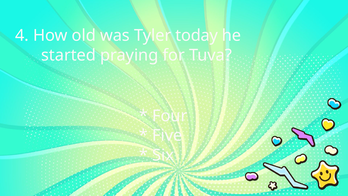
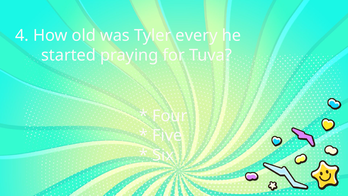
today: today -> every (197, 36)
